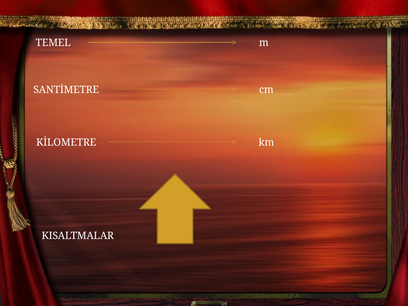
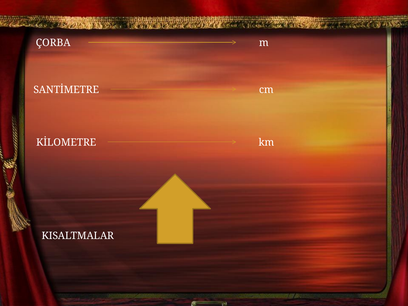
TEMEL: TEMEL -> ÇORBA (53, 43)
